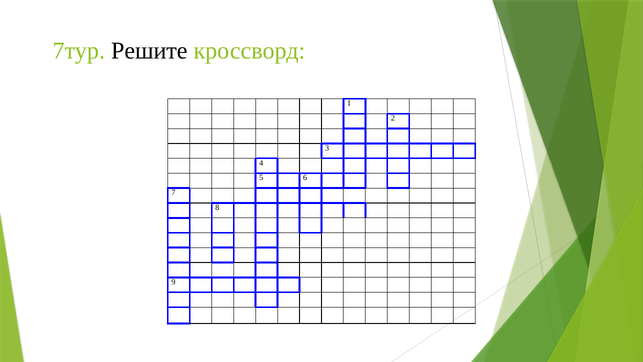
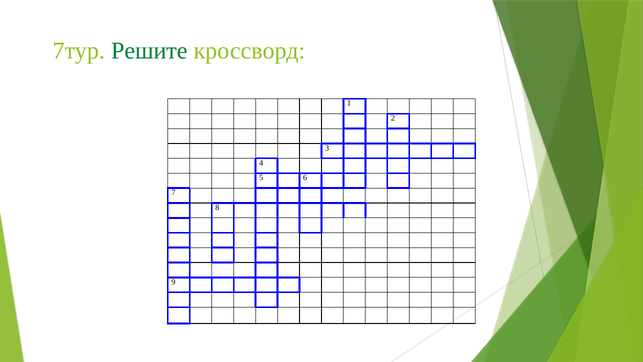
Решите colour: black -> green (149, 51)
